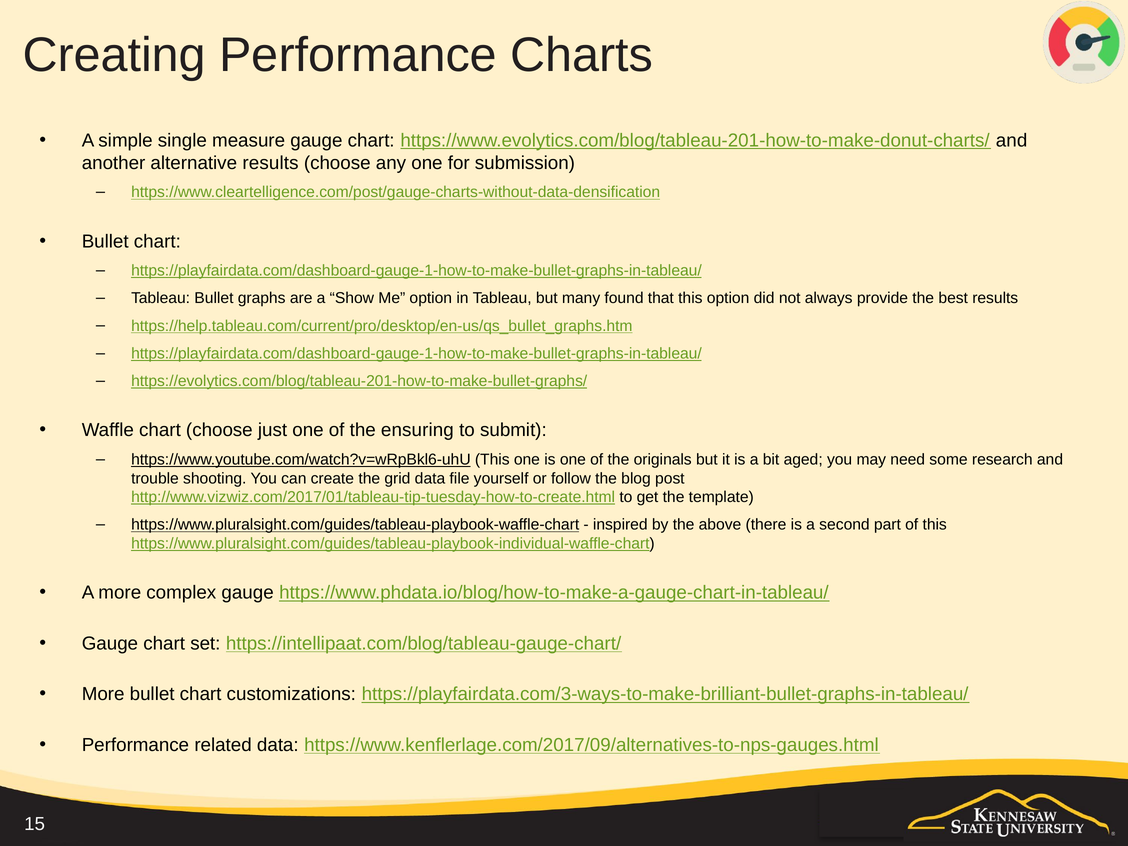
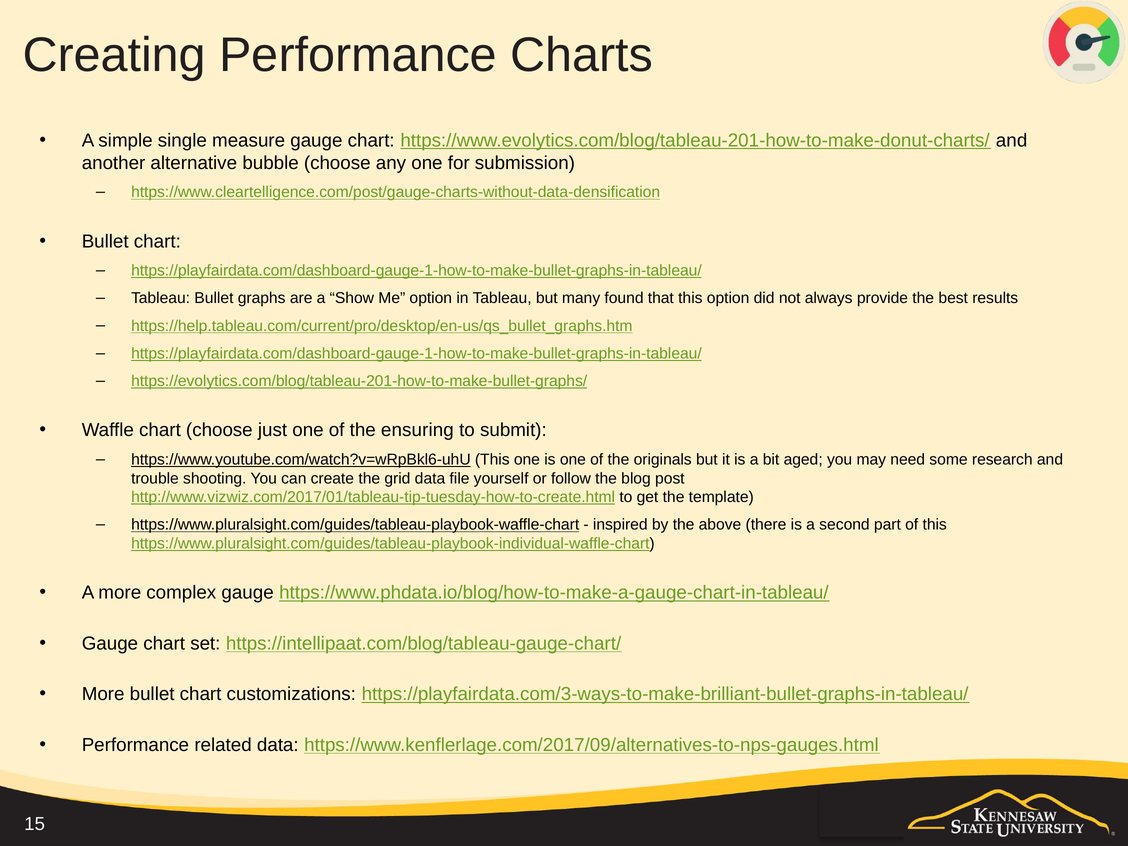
alternative results: results -> bubble (271, 163)
